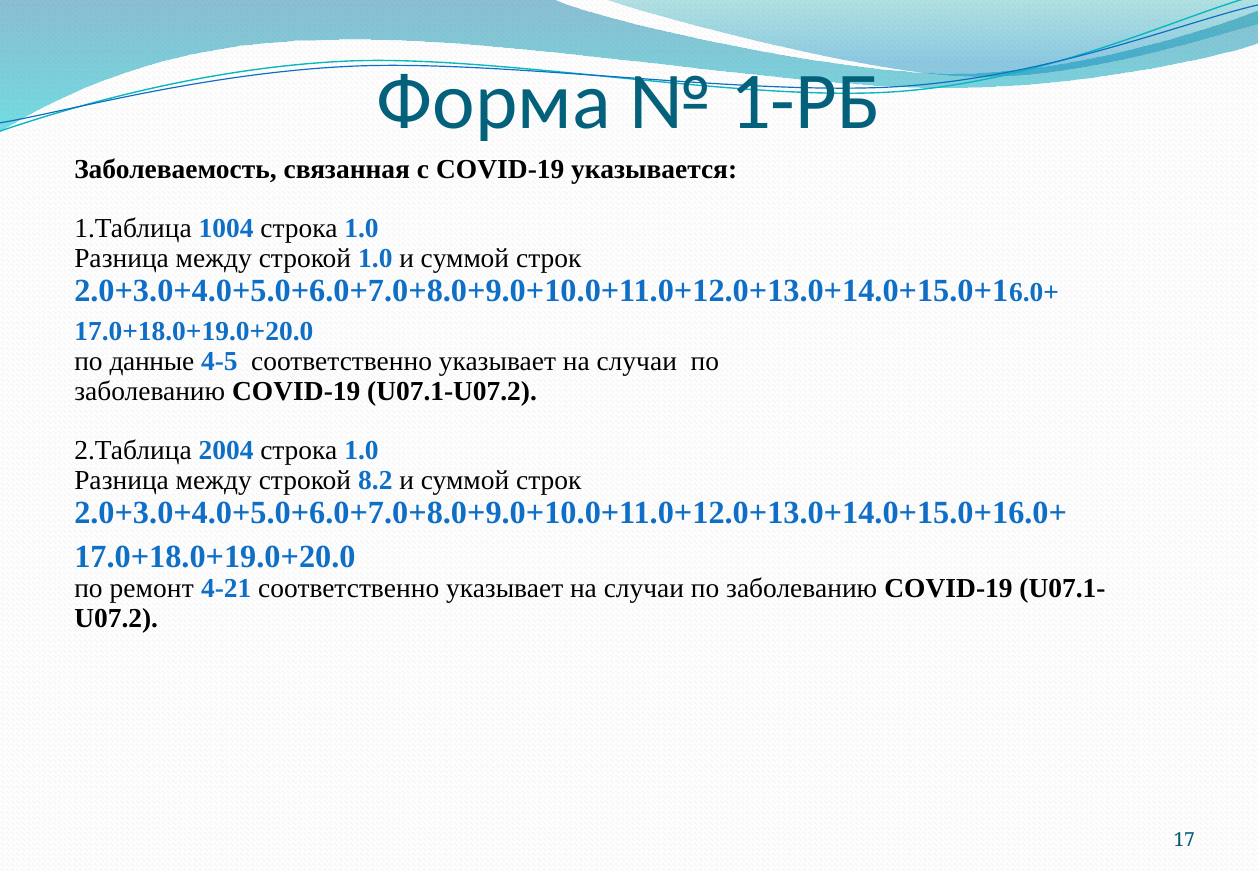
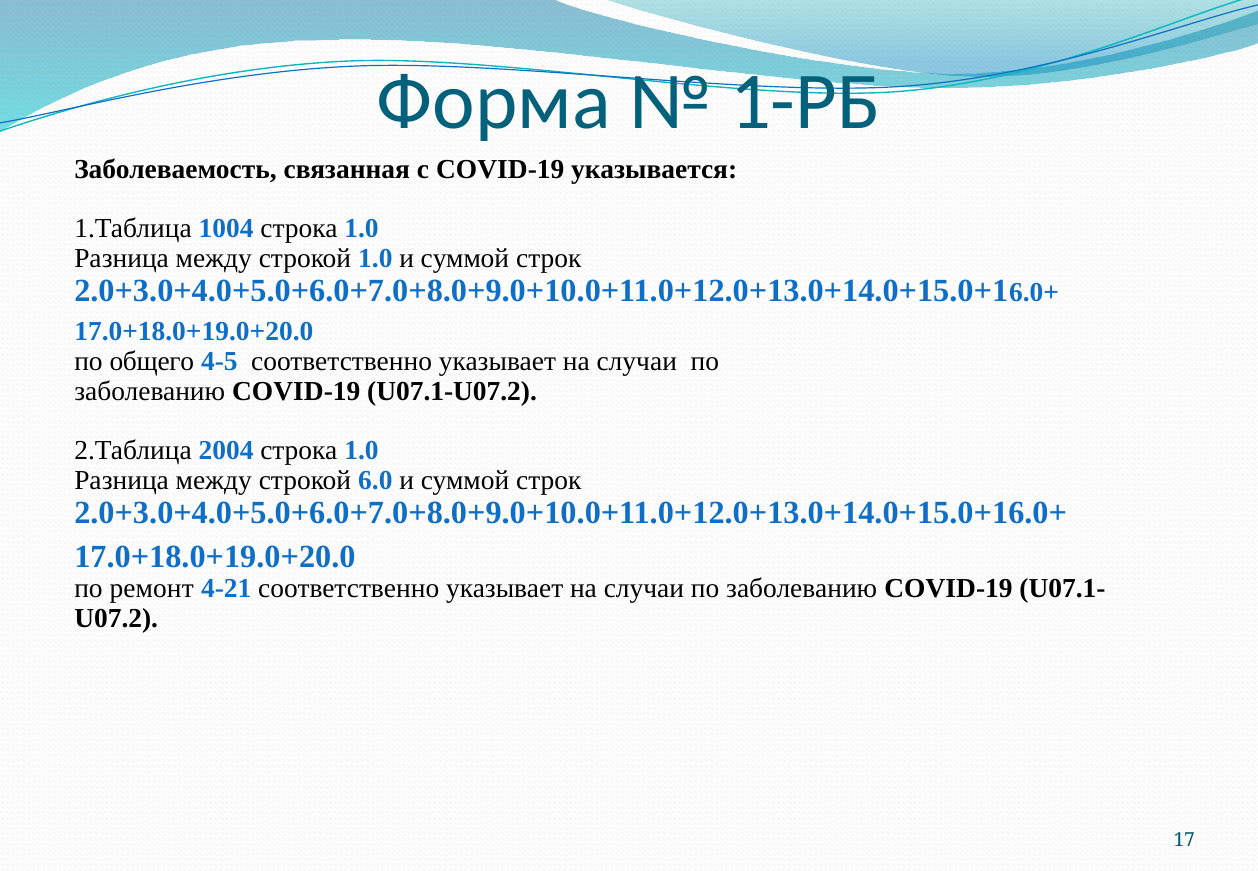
данные: данные -> общего (152, 361)
8.2: 8.2 -> 6.0 (375, 480)
